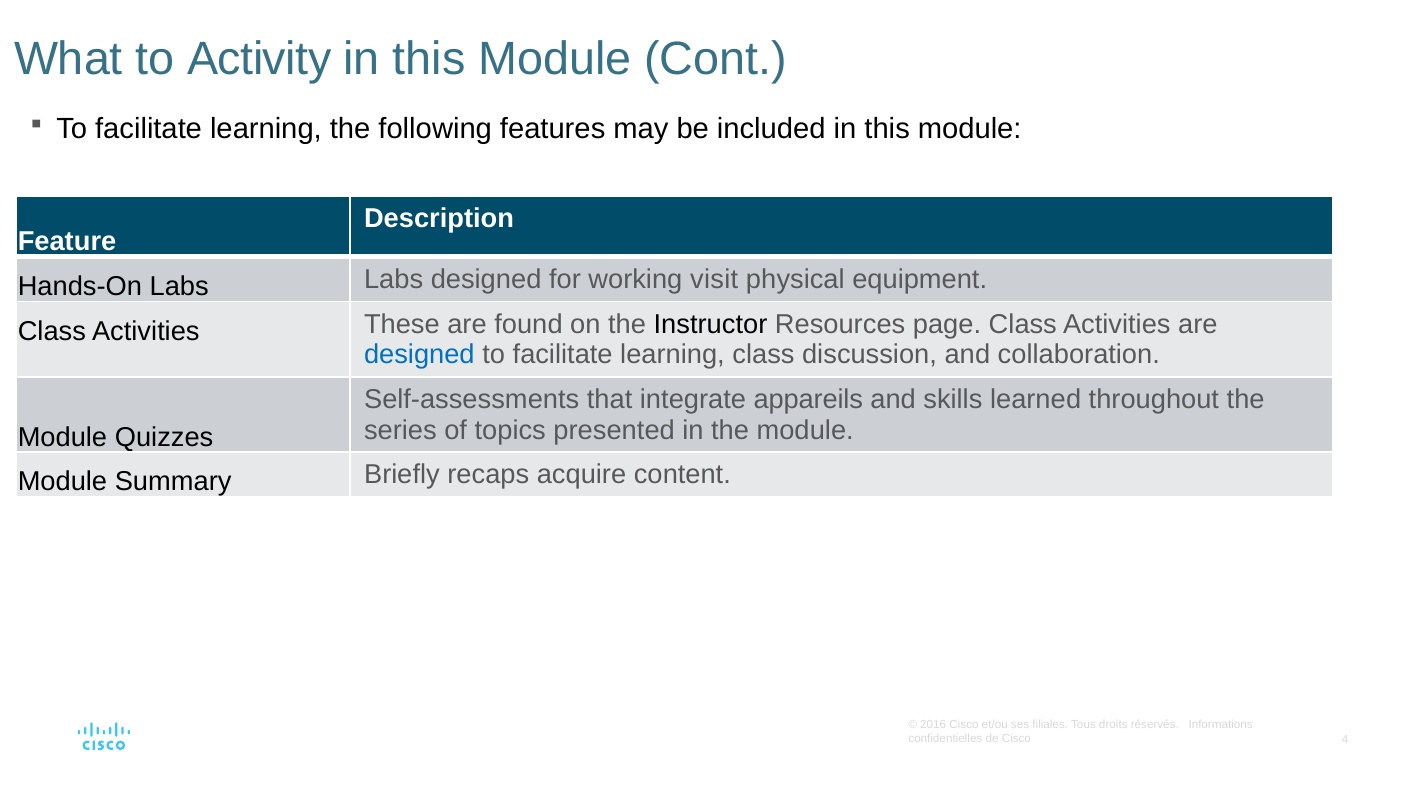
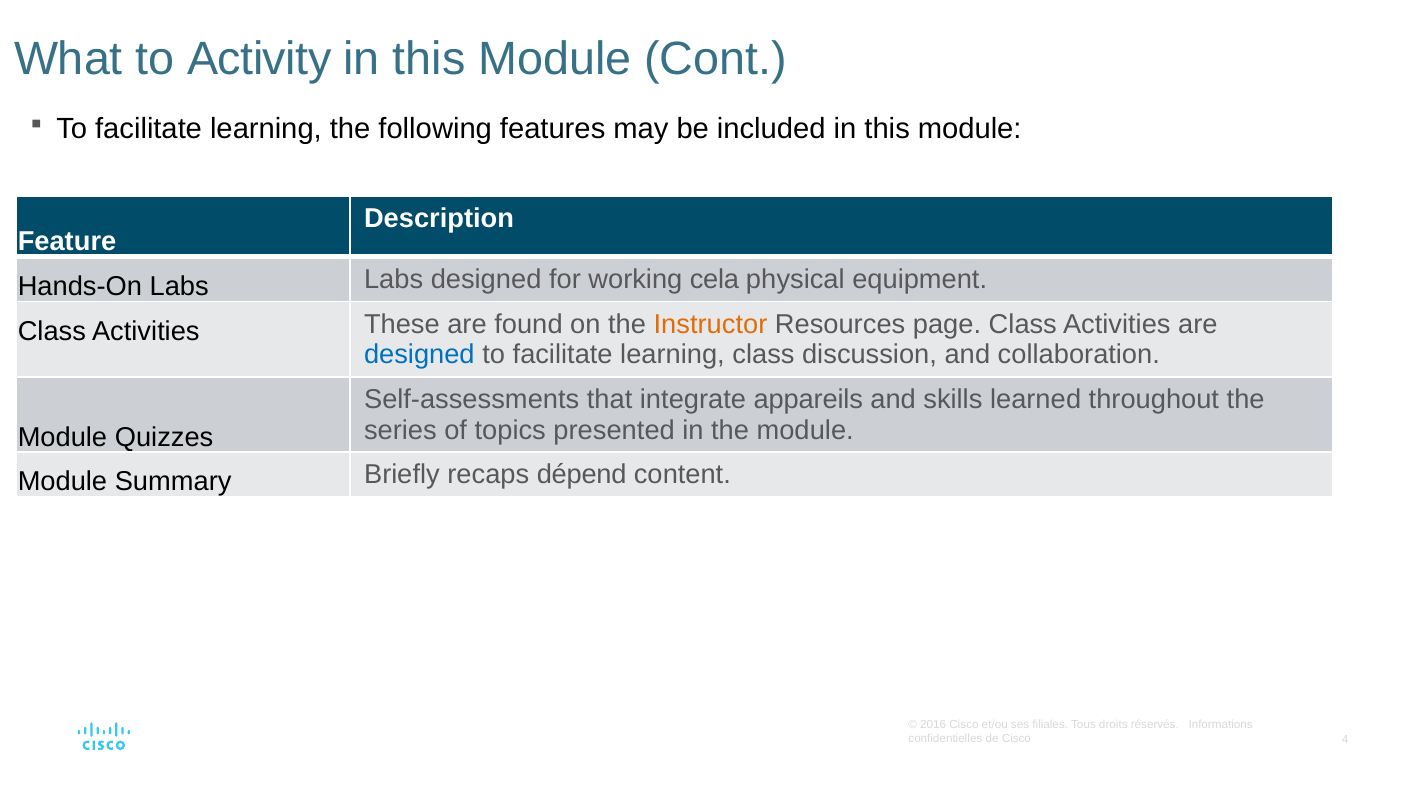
visit: visit -> cela (714, 280)
Instructor colour: black -> orange (711, 324)
acquire: acquire -> dépend (582, 475)
